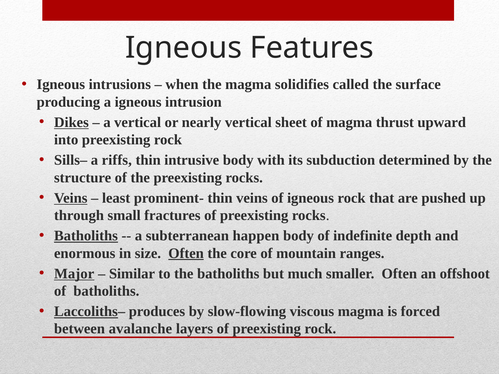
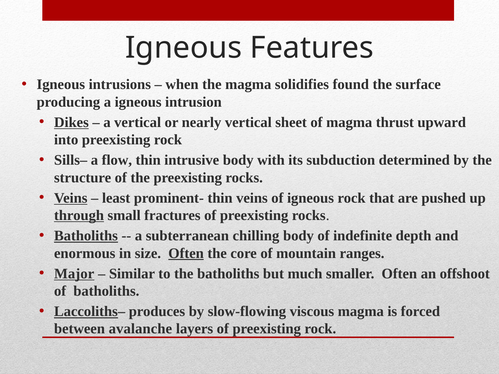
called: called -> found (351, 85)
riffs: riffs -> flow (117, 160)
through underline: none -> present (79, 216)
happen: happen -> chilling (256, 236)
